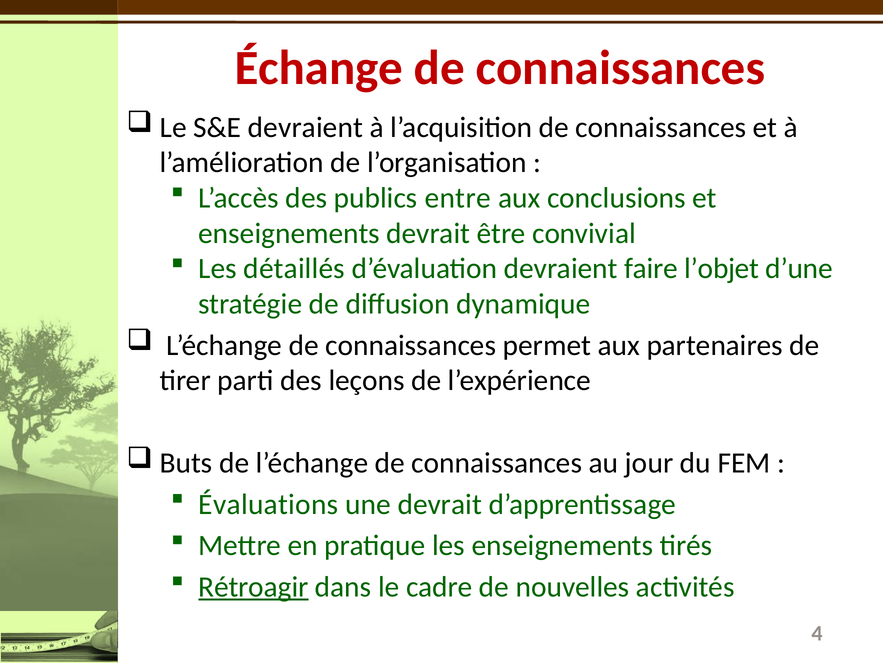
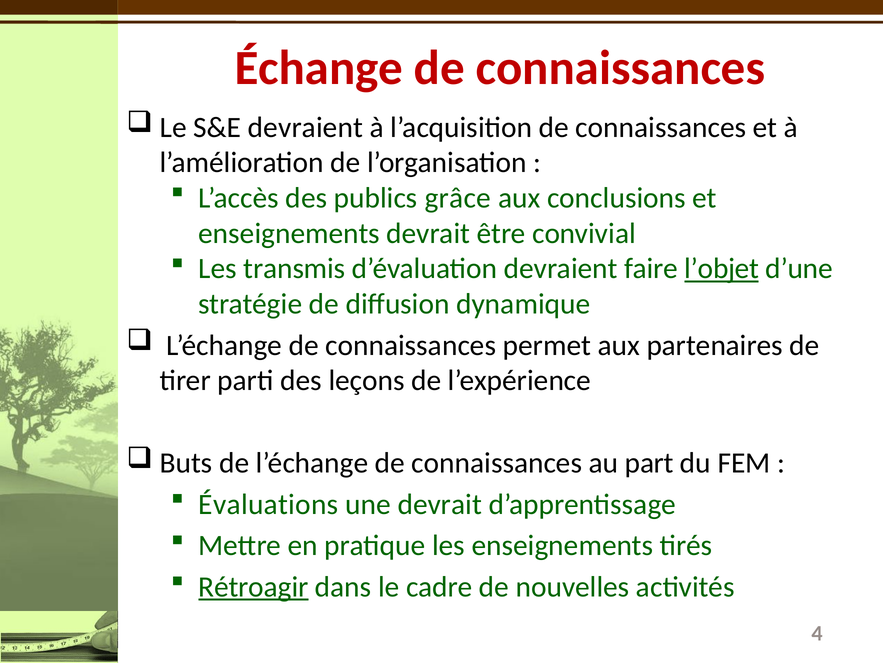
entre: entre -> grâce (458, 198)
détaillés: détaillés -> transmis (294, 268)
l’objet underline: none -> present (722, 268)
jour: jour -> part (649, 463)
